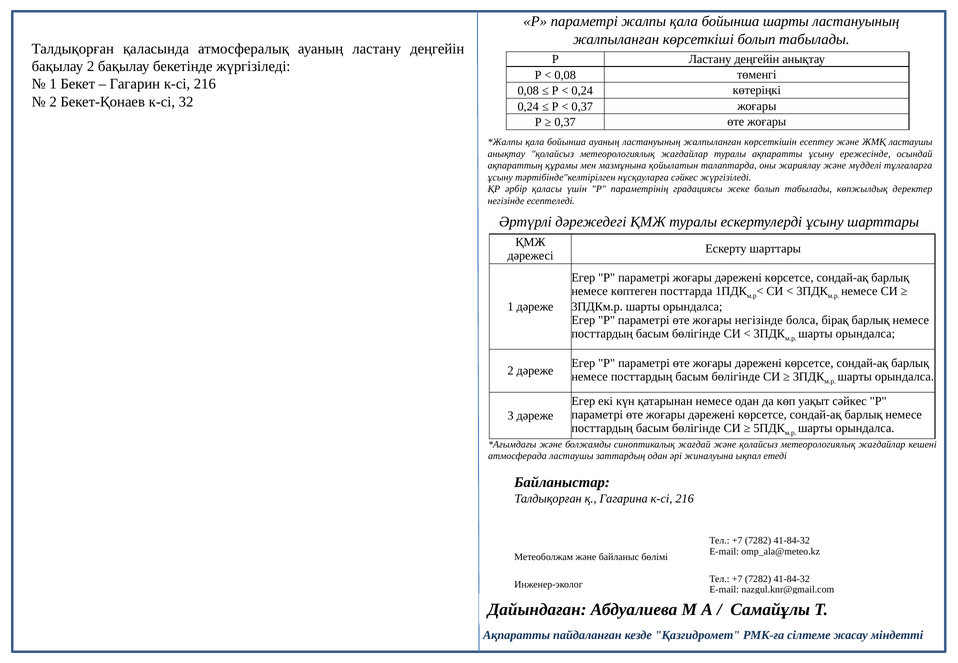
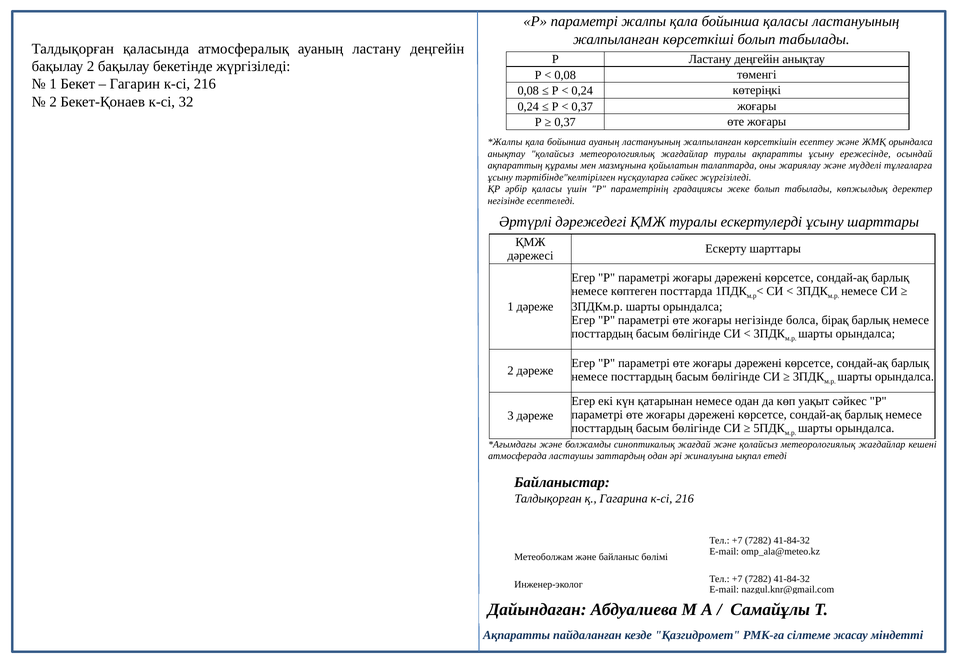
бойынша шарты: шарты -> қаласы (786, 22)
ЖМҚ ластаушы: ластаушы -> орындалса (911, 142)
